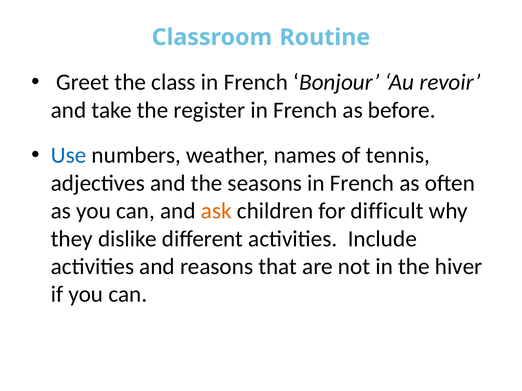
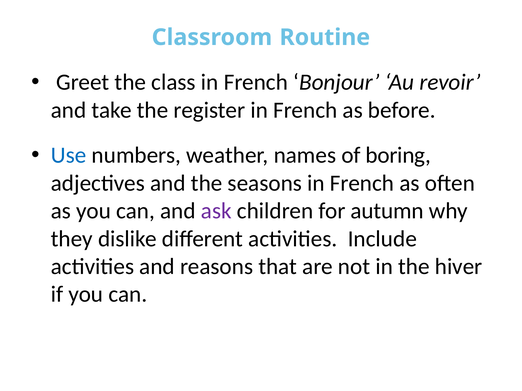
tennis: tennis -> boring (398, 155)
ask colour: orange -> purple (216, 211)
difficult: difficult -> autumn (387, 211)
